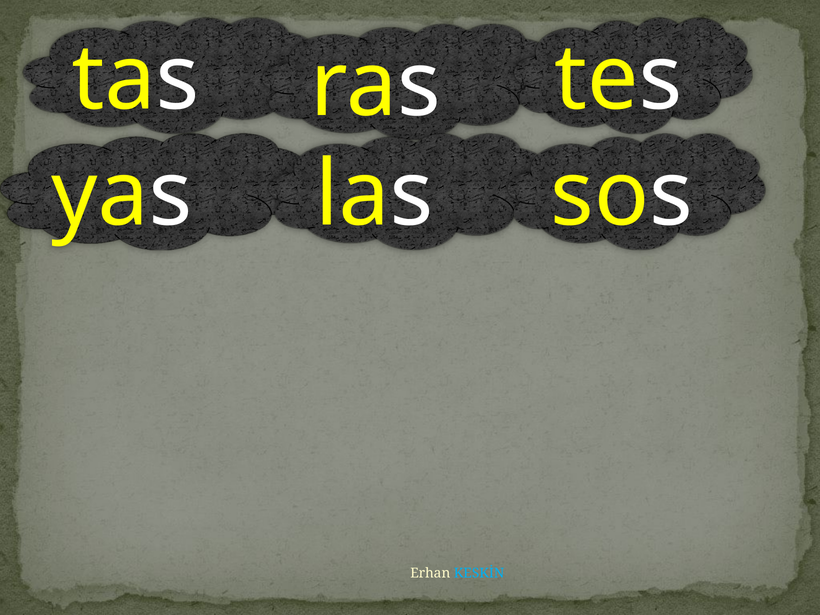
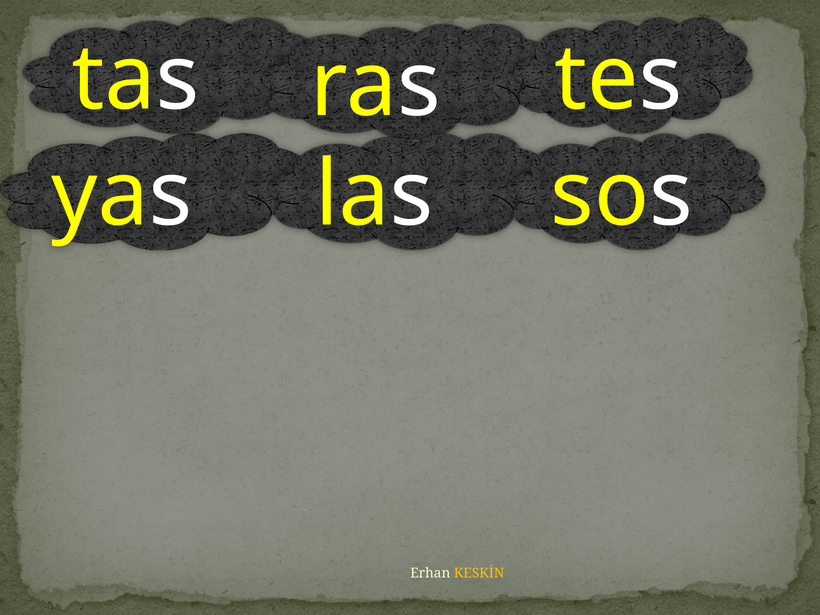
KESKİN colour: light blue -> yellow (479, 573)
